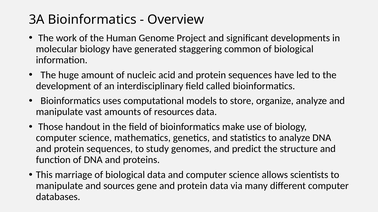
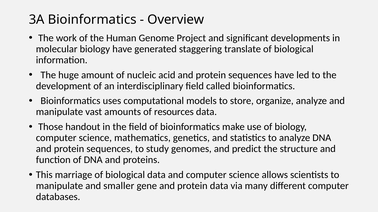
common: common -> translate (243, 49)
sources: sources -> smaller (119, 186)
